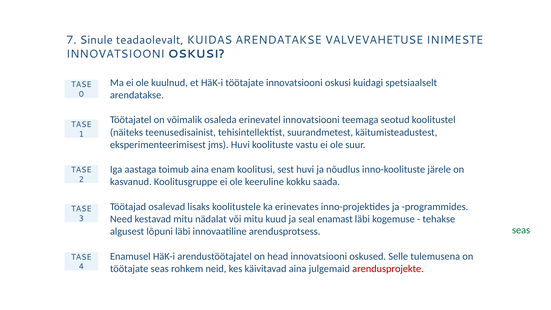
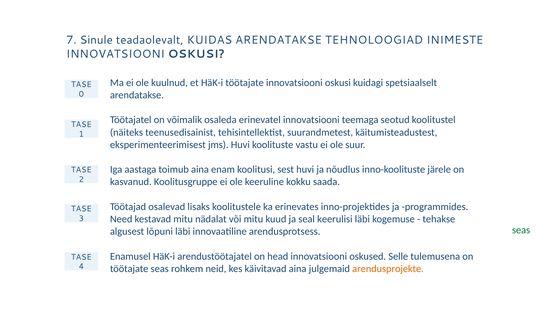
VALVEVAHETUSE: VALVEVAHETUSE -> TEHNOLOOGIAD (374, 40)
enamast: enamast -> keerulisi (335, 219)
arendusprojekte colour: red -> orange (388, 269)
